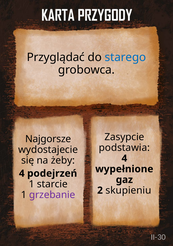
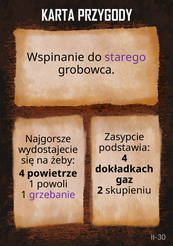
Przyglądać: Przyglądać -> Wspinanie (56, 57)
starego colour: blue -> purple (125, 57)
wypełnione: wypełnione -> dokładkach (124, 169)
podejrzeń: podejrzeń -> powietrze (52, 173)
starcie: starcie -> powoli (52, 184)
